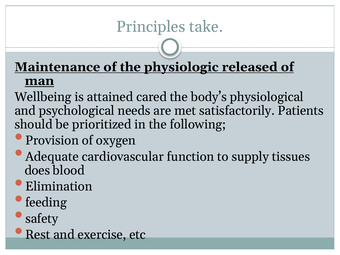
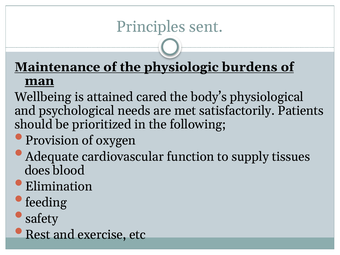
take: take -> sent (206, 27)
released: released -> burdens (250, 67)
